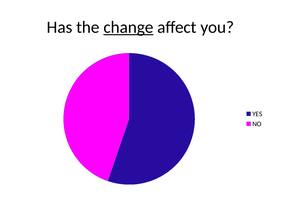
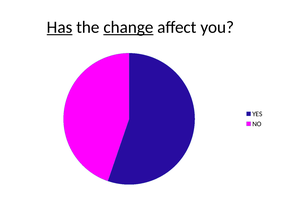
Has underline: none -> present (60, 27)
